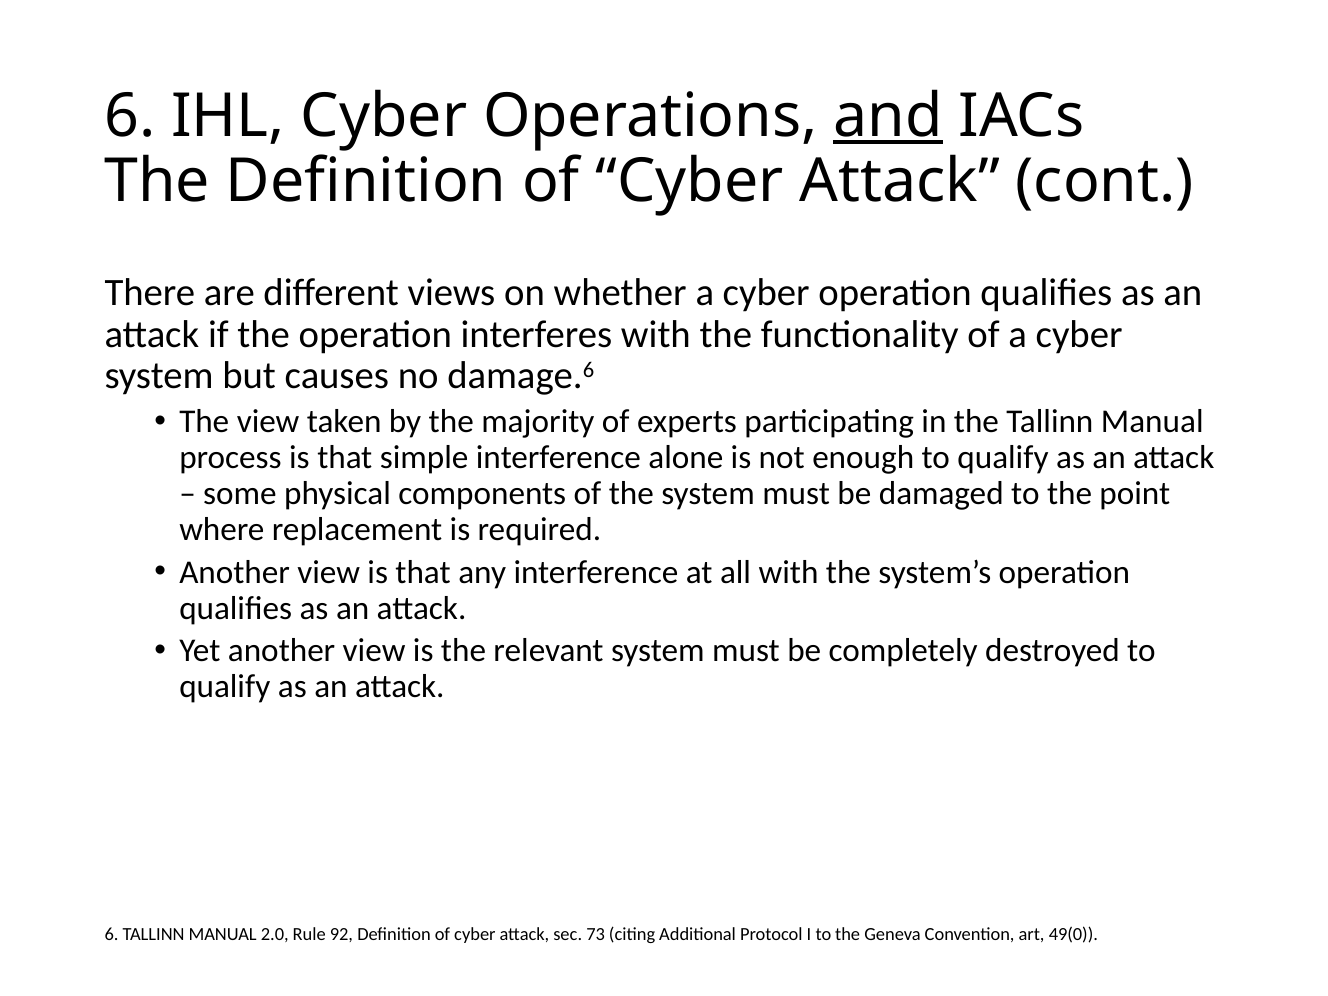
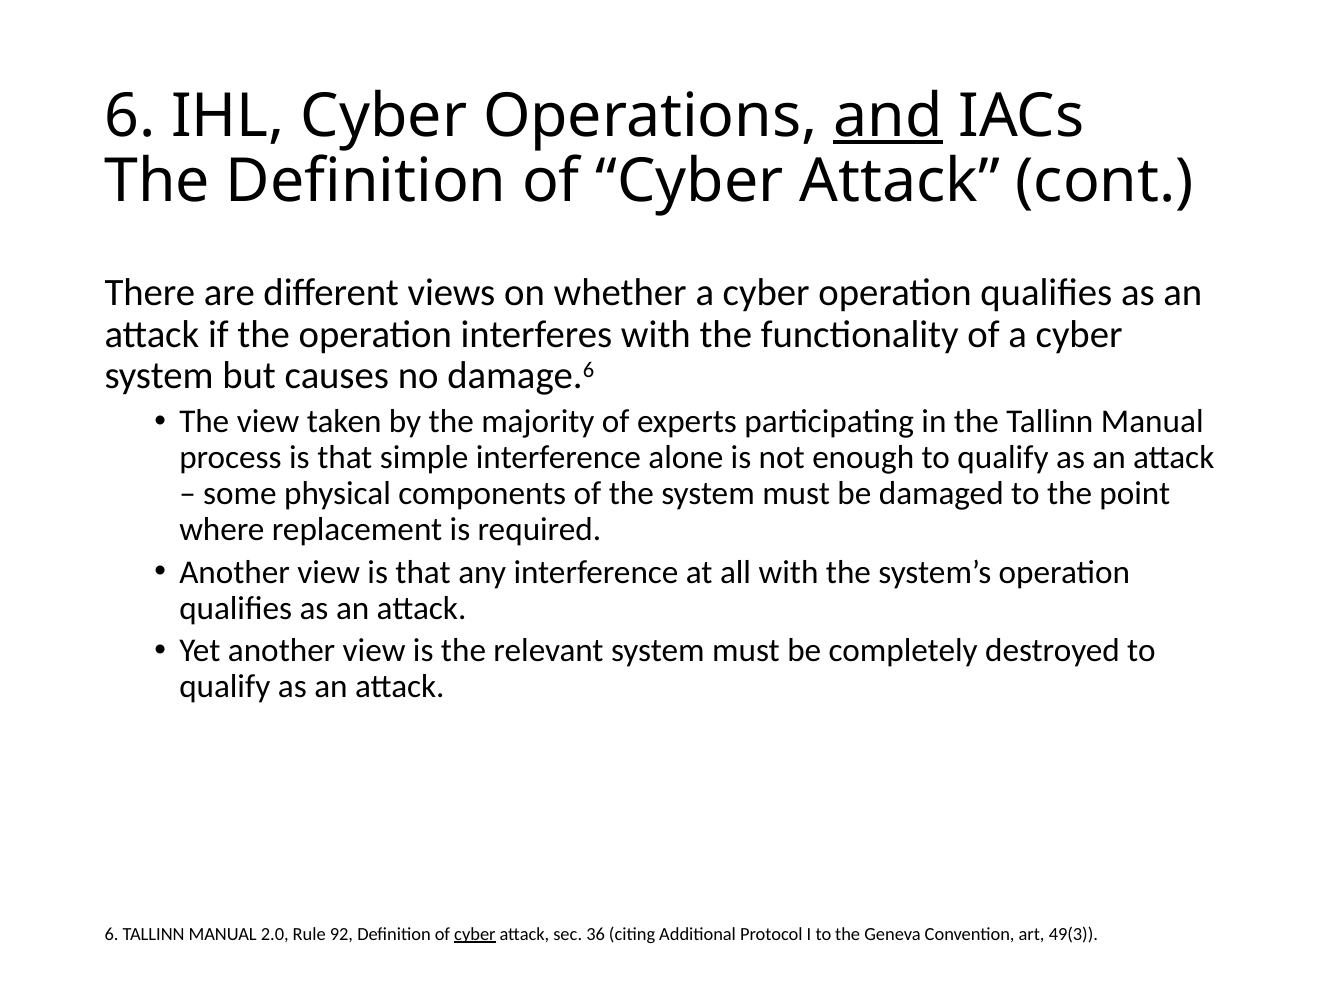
cyber underline: none -> present (475, 934)
73: 73 -> 36 (596, 934)
49(0: 49(0 -> 49(3 (1073, 934)
